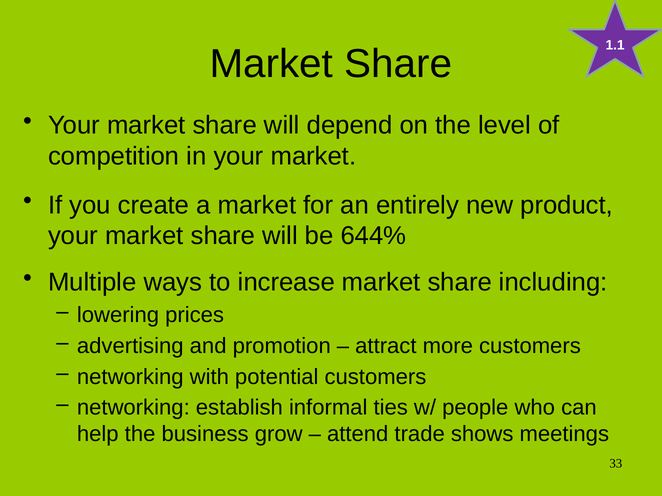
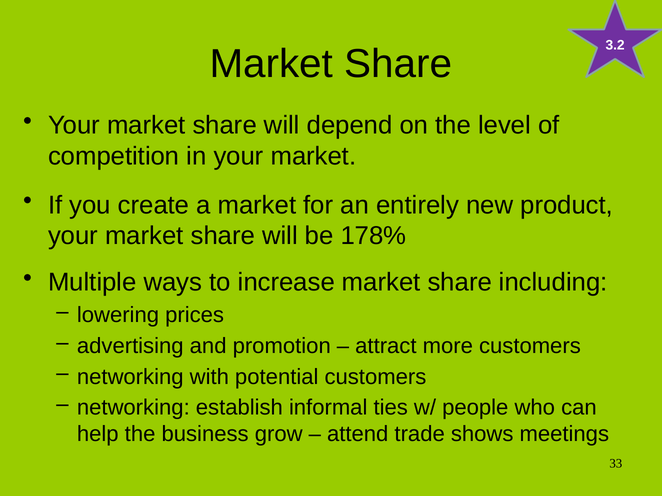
1.1: 1.1 -> 3.2 (615, 45)
644%: 644% -> 178% (373, 236)
